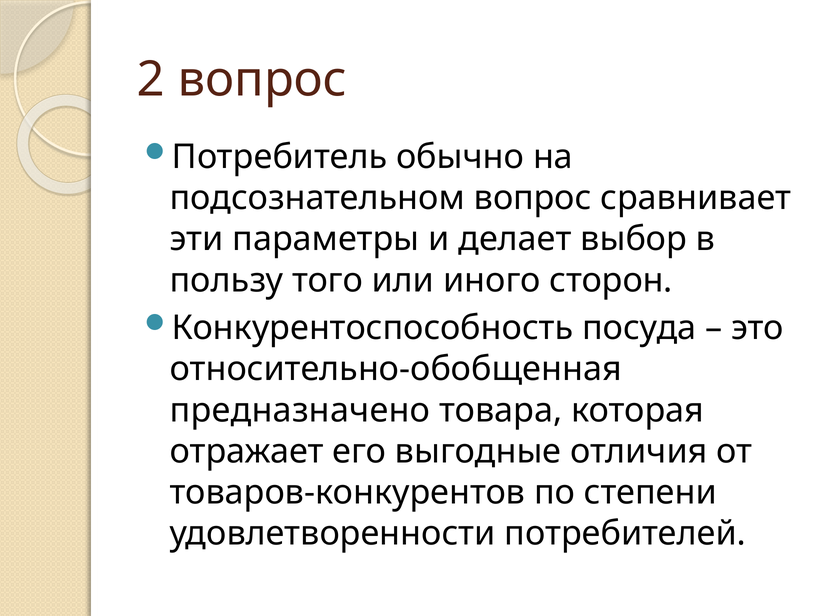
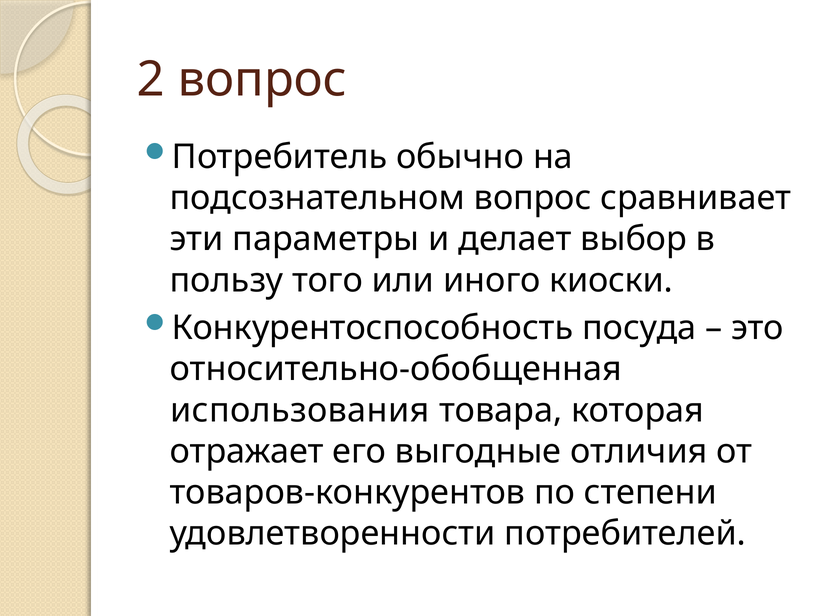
сторон: сторон -> киоски (611, 280)
предназначено: предназначено -> использования (300, 410)
